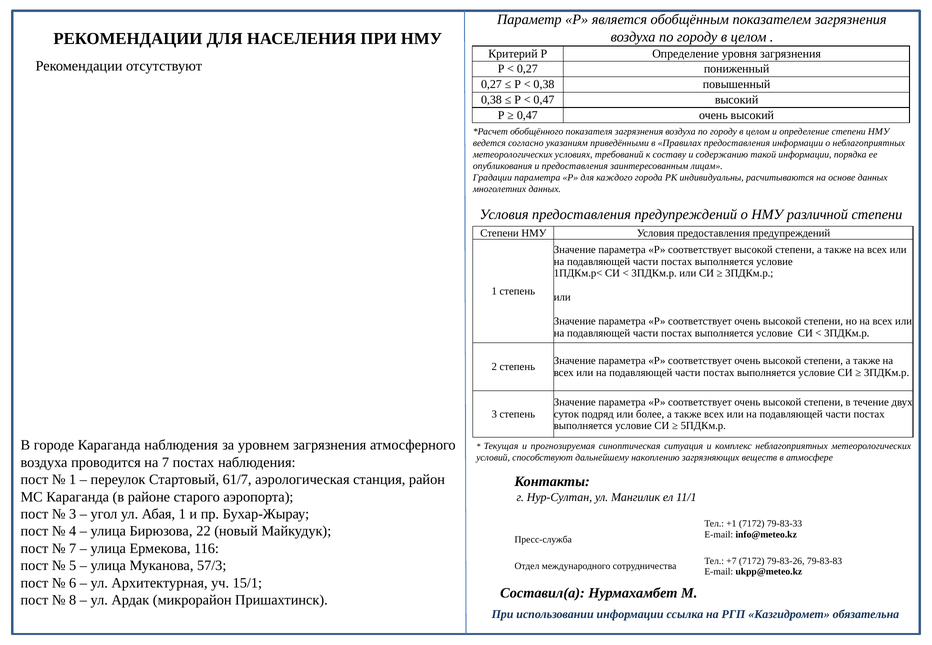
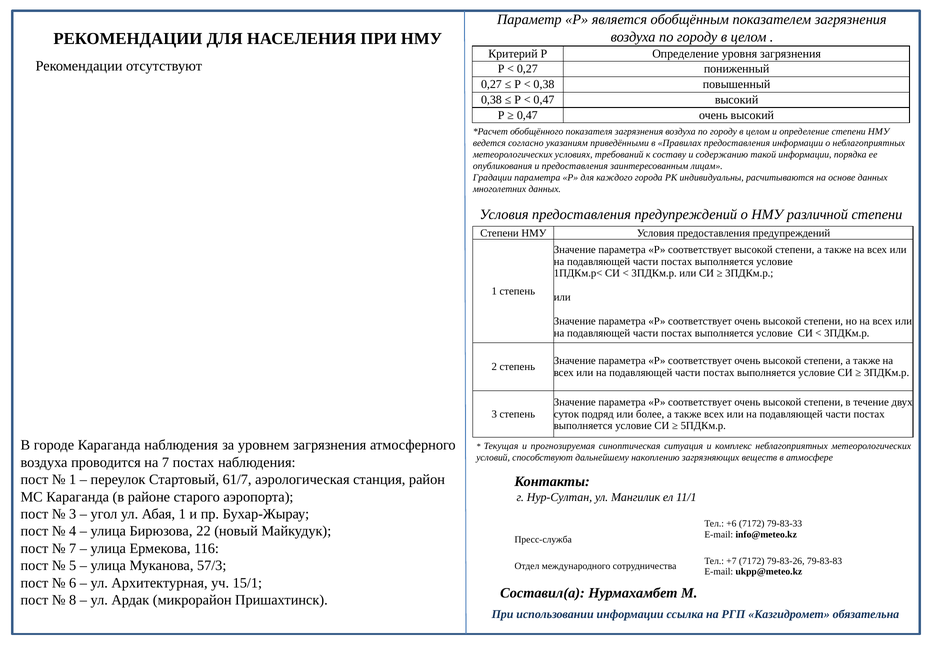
+1: +1 -> +6 (731, 524)
